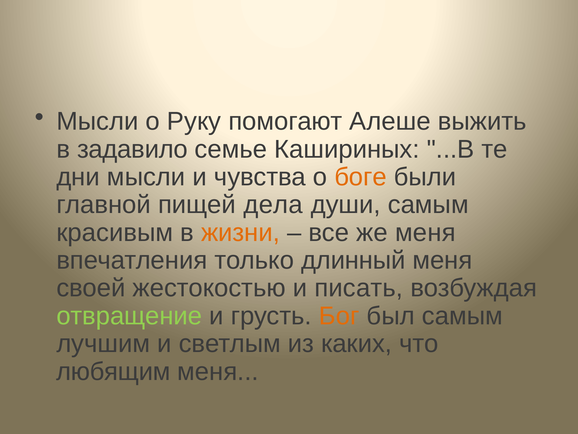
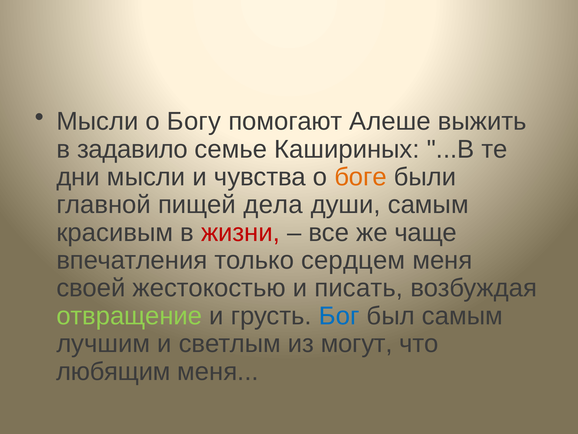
Руку: Руку -> Богу (194, 121)
жизни colour: orange -> red (241, 232)
же меня: меня -> чаще (426, 232)
длинный: длинный -> сердцем (353, 260)
Бог colour: orange -> blue (339, 316)
каких: каких -> могут (357, 343)
